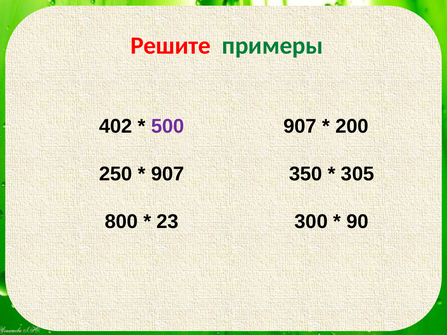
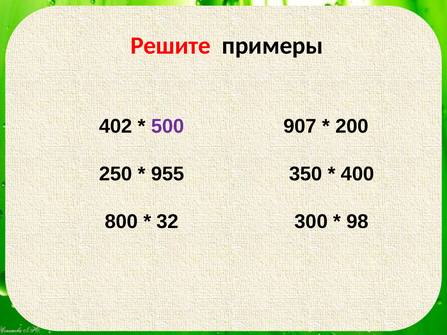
примеры colour: green -> black (272, 46)
907: 907 -> 955 (168, 174)
305: 305 -> 400 (358, 174)
23: 23 -> 32 (168, 222)
90: 90 -> 98 (358, 222)
